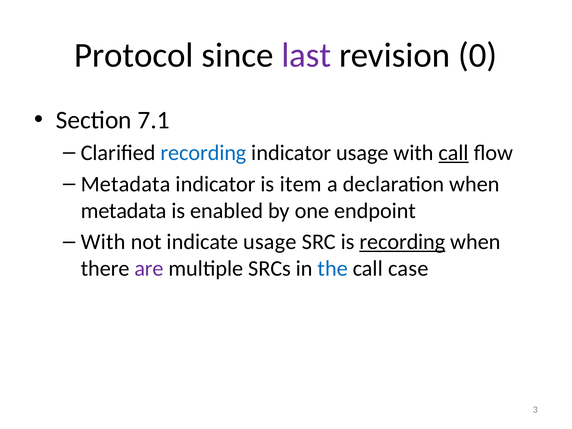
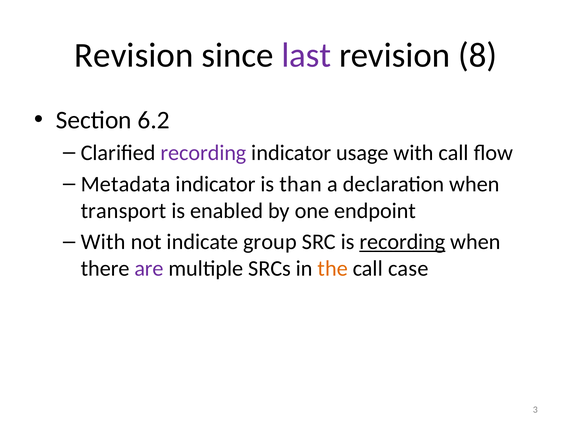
Protocol: Protocol -> Revision (134, 55)
0: 0 -> 8 (478, 55)
7.1: 7.1 -> 6.2 (154, 120)
recording colour: blue -> purple (204, 153)
call underline: present -> none (454, 153)
item: item -> than (301, 184)
metadata: metadata -> transport (124, 211)
indicate usage: usage -> group (270, 242)
the colour: blue -> orange (333, 269)
